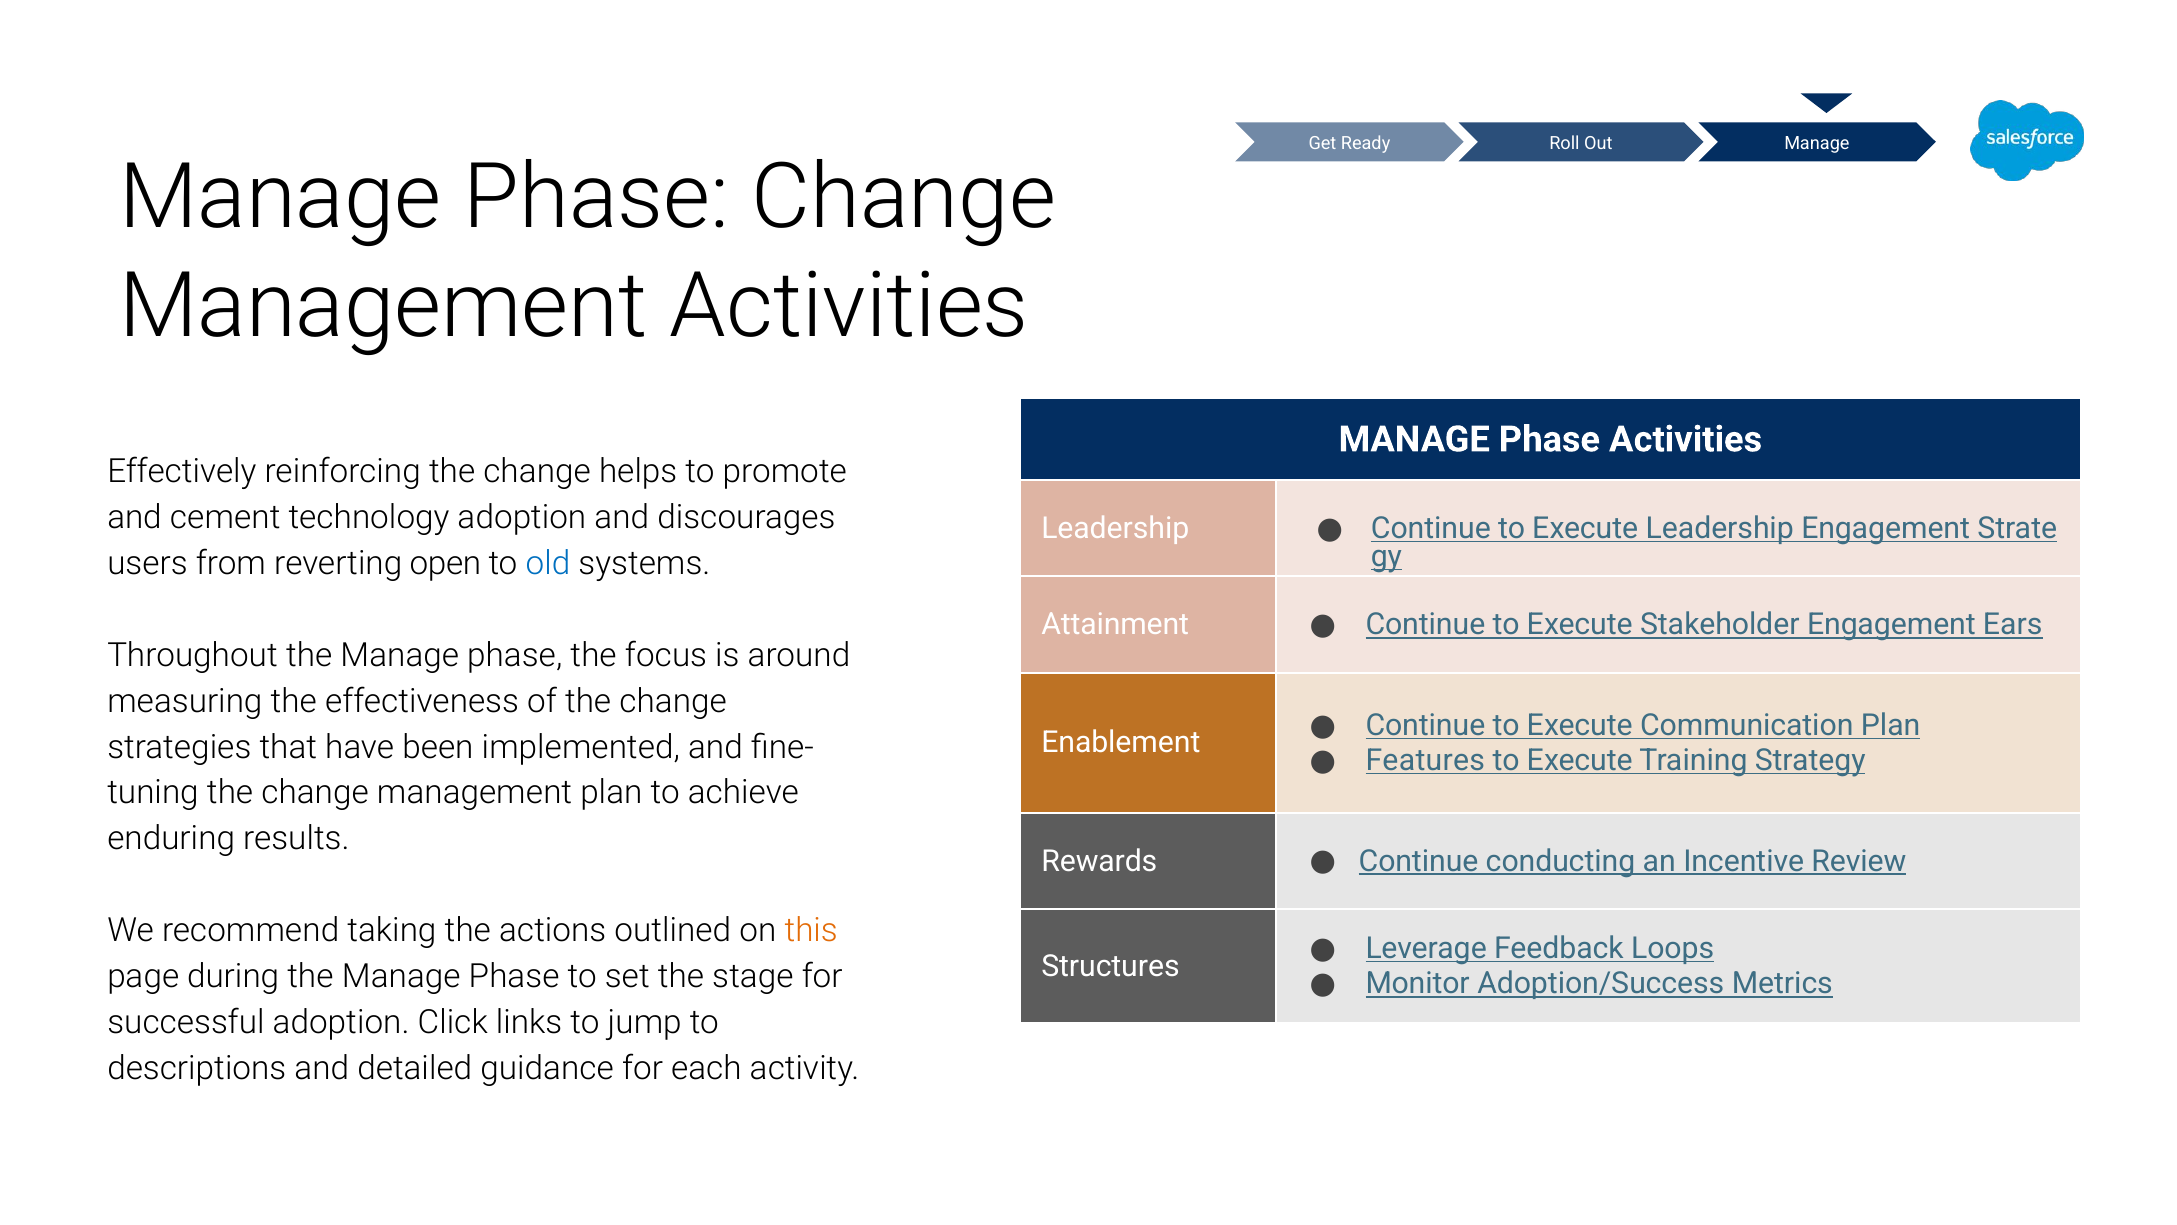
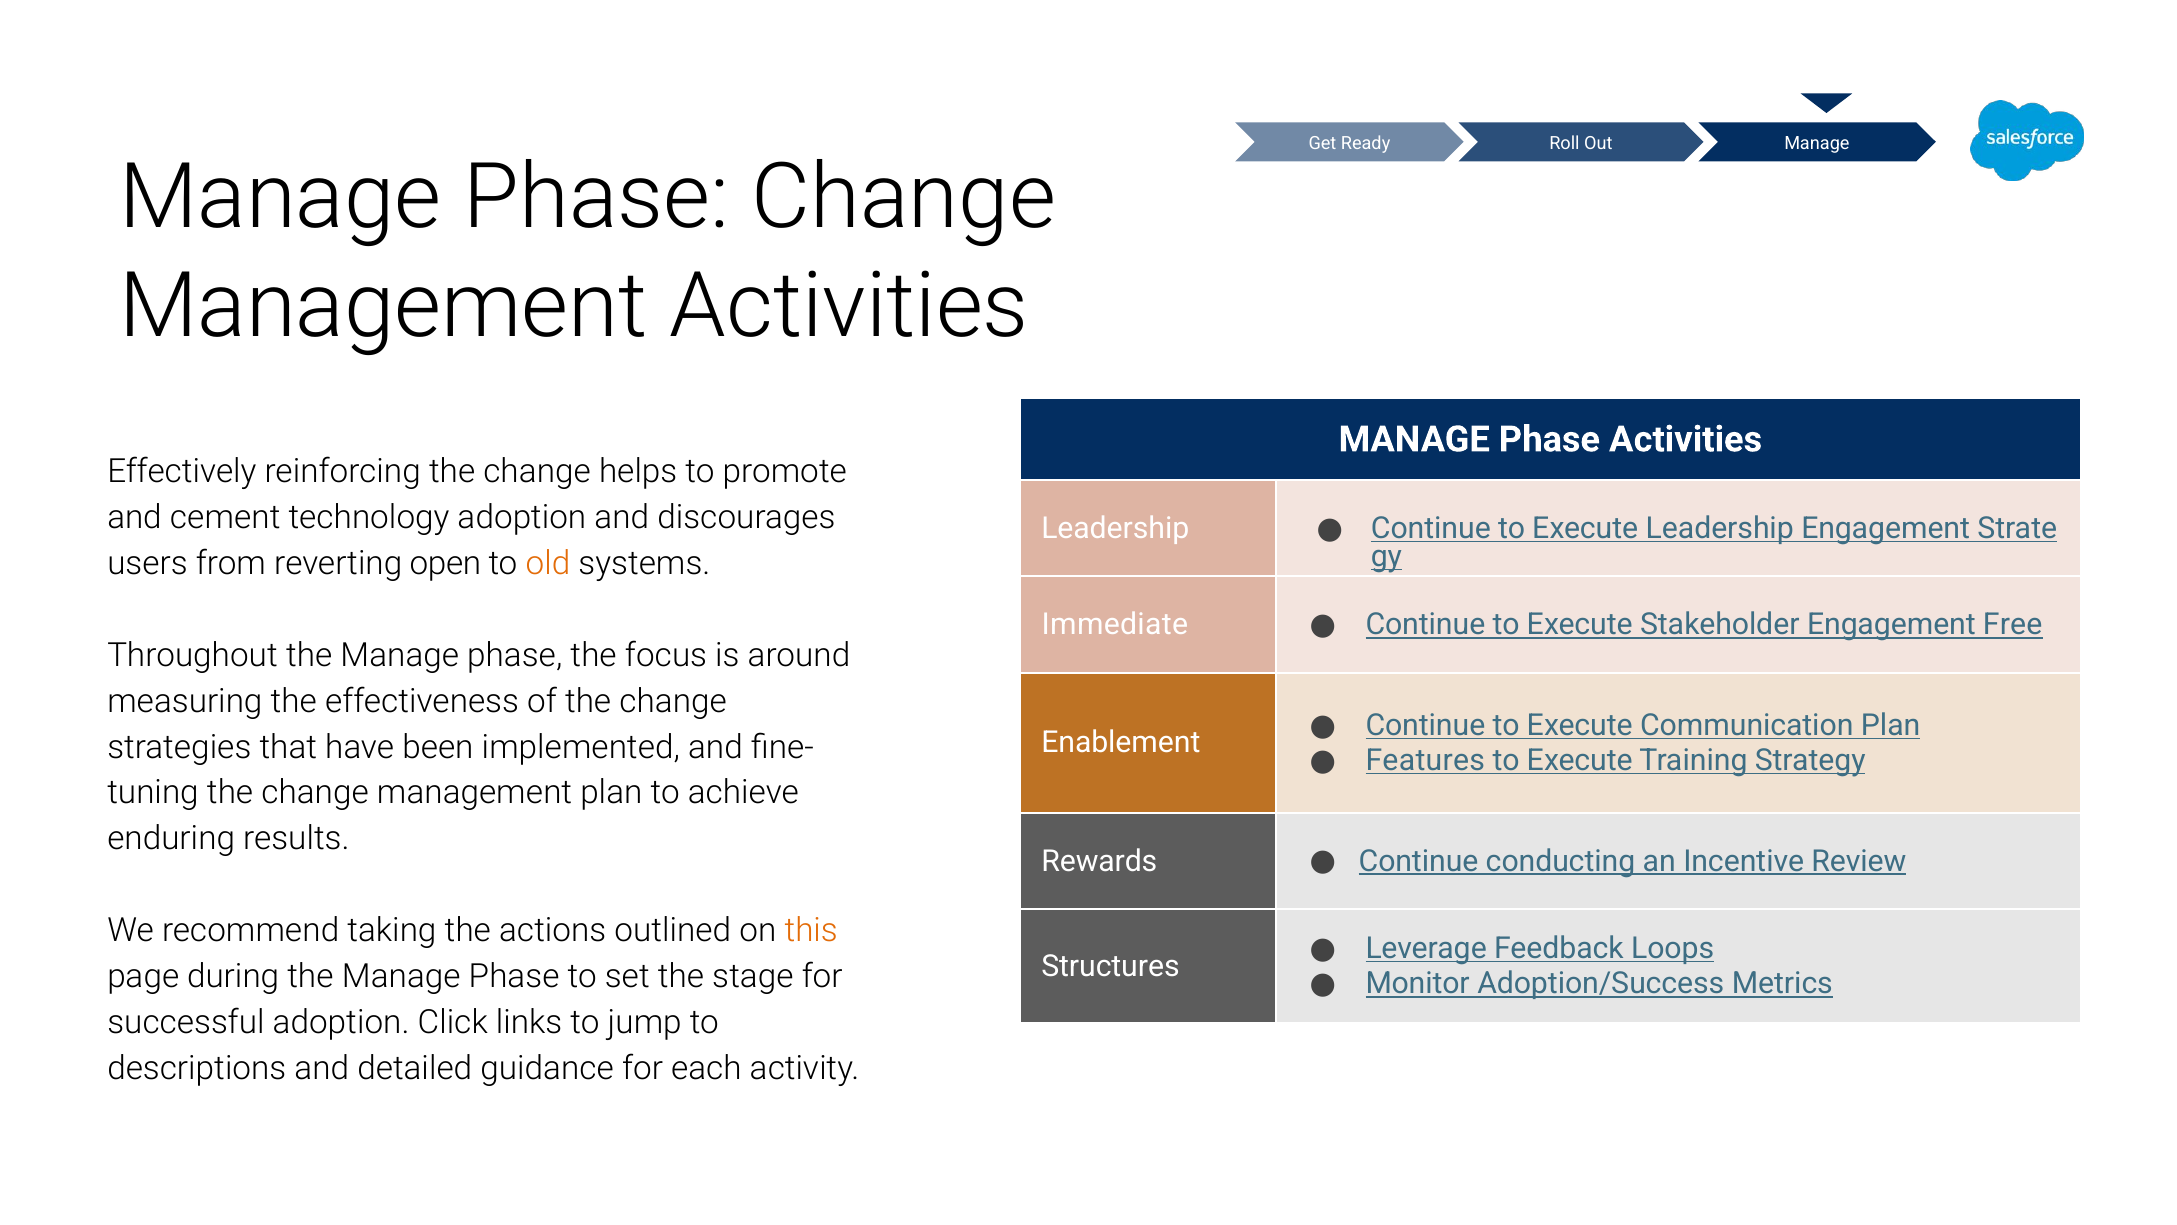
old colour: blue -> orange (548, 563)
Attainment: Attainment -> Immediate (1115, 625)
Ears: Ears -> Free (2013, 625)
